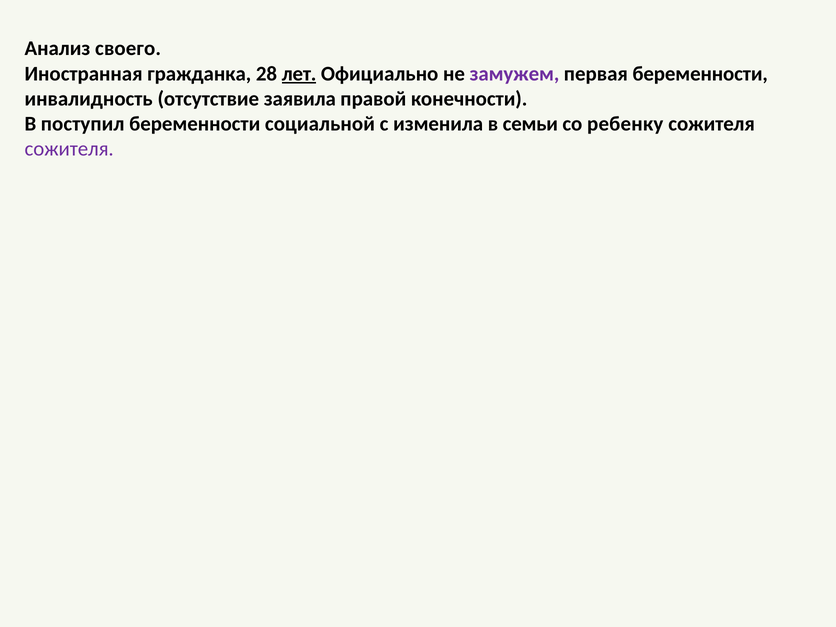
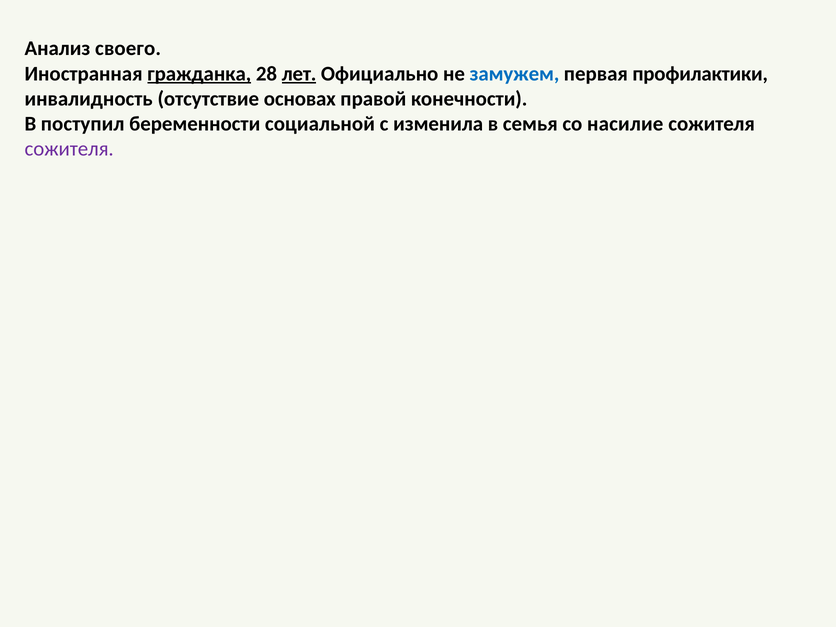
гражданка underline: none -> present (199, 74)
замужем colour: purple -> blue (514, 74)
первая беременности: беременности -> профилактики (700, 74)
заявила: заявила -> основах (300, 99)
семьи: семьи -> семья (530, 124)
ребенку: ребенку -> насилие (625, 124)
